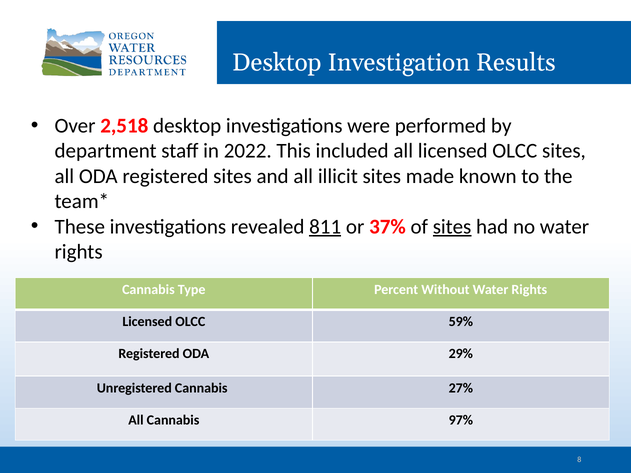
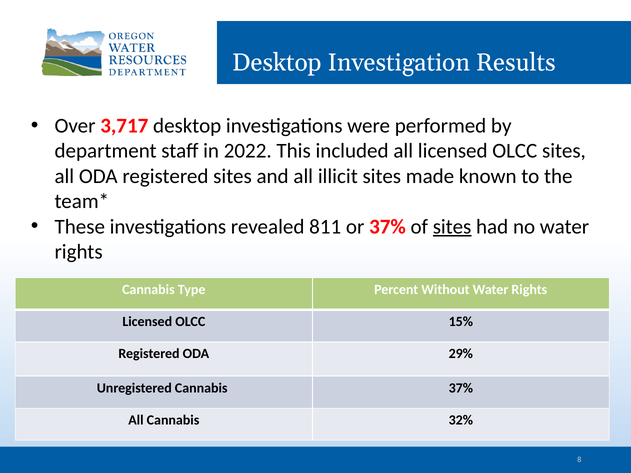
2,518: 2,518 -> 3,717 (124, 126)
811 underline: present -> none (325, 227)
59%: 59% -> 15% (461, 322)
Cannabis 27%: 27% -> 37% (461, 388)
97%: 97% -> 32% (461, 420)
